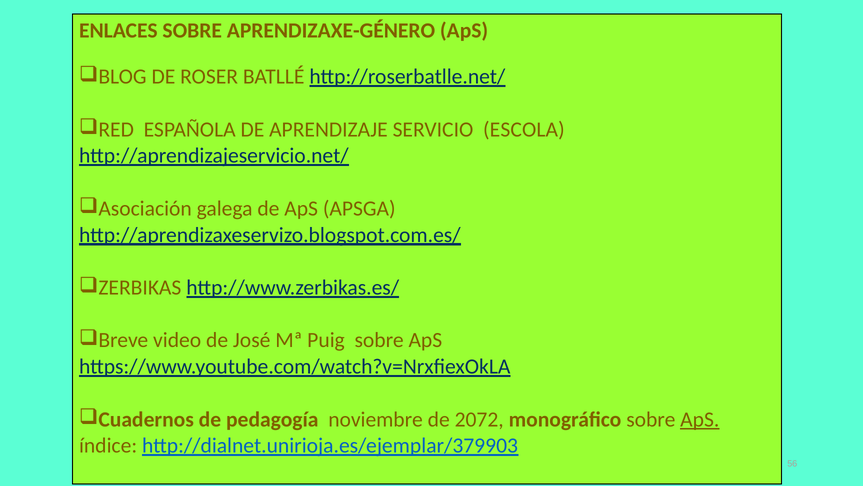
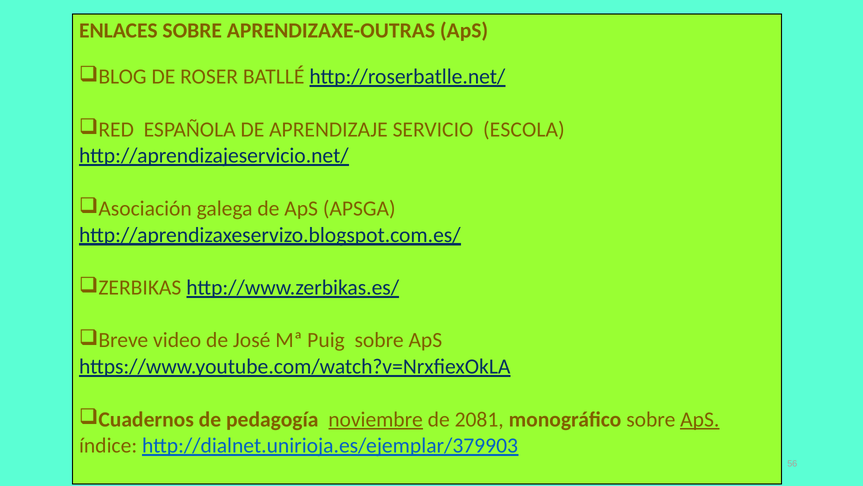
APRENDIZAXE-GÉNERO: APRENDIZAXE-GÉNERO -> APRENDIZAXE-OUTRAS (331, 31)
noviembre underline: none -> present (376, 419)
2072: 2072 -> 2081 (479, 419)
